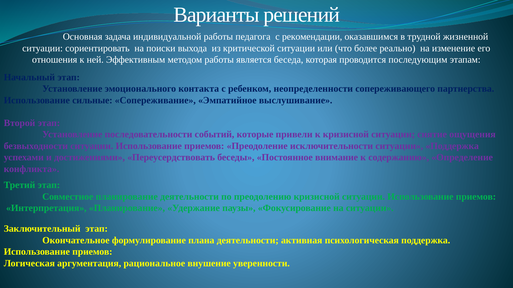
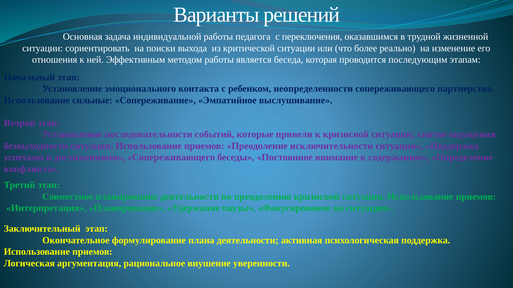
рекомендации: рекомендации -> переключения (312, 37)
достижениями Переусердствовать: Переусердствовать -> Сопереживающего (171, 158)
